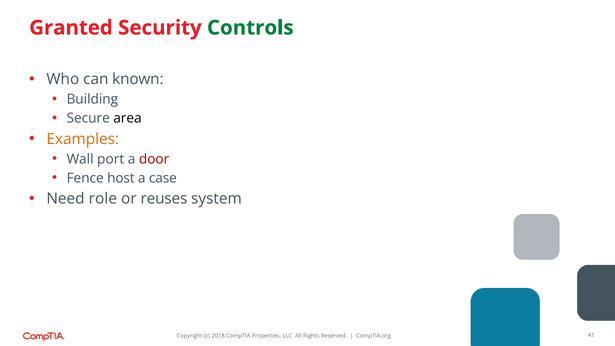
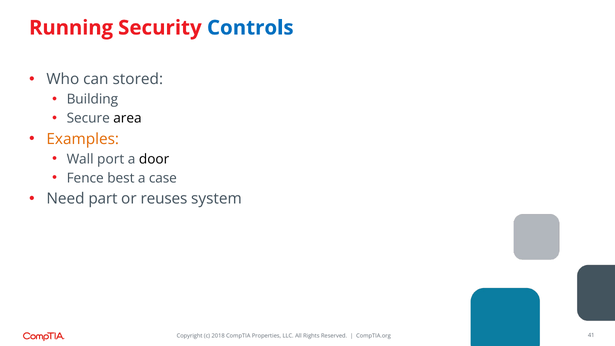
Granted: Granted -> Running (71, 28)
Controls colour: green -> blue (250, 28)
known: known -> stored (138, 79)
door colour: red -> black (154, 159)
host: host -> best (121, 178)
role: role -> part (103, 199)
